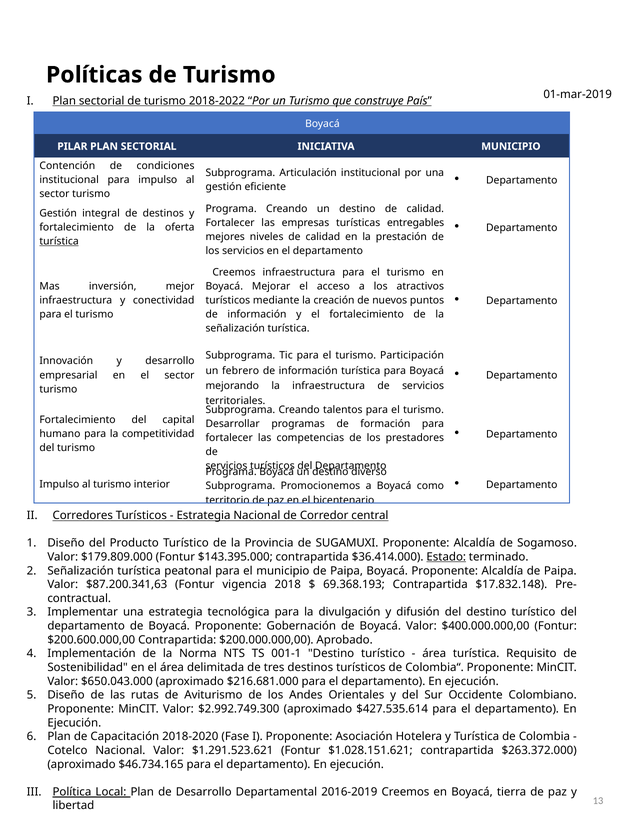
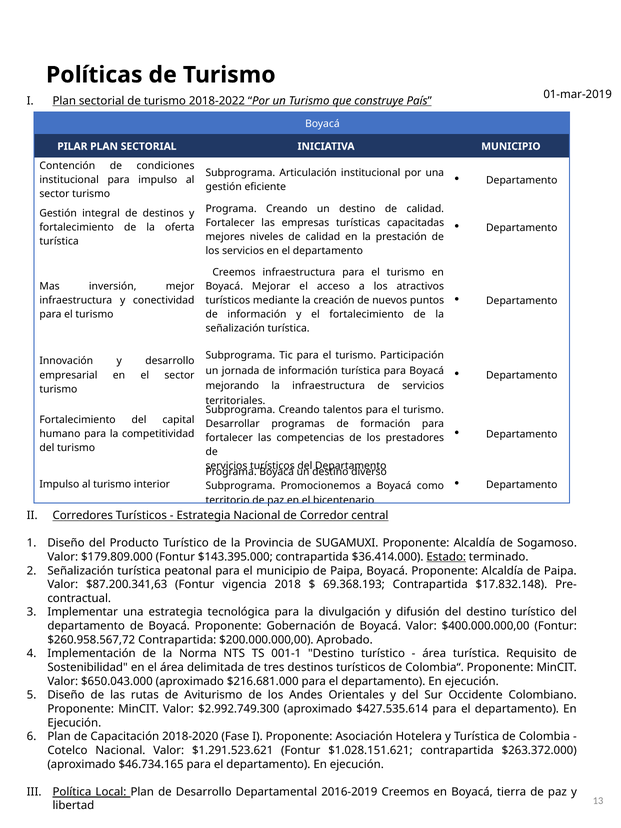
entregables: entregables -> capacitadas (416, 223)
turística underline: present -> none (59, 241)
febrero: febrero -> jornada (241, 371)
$200.600.000,00: $200.600.000,00 -> $260.958.567,72 (91, 640)
